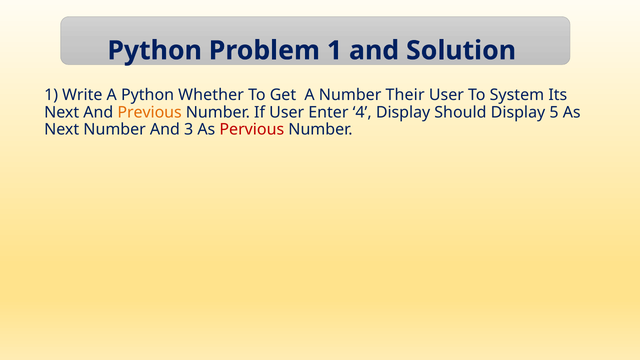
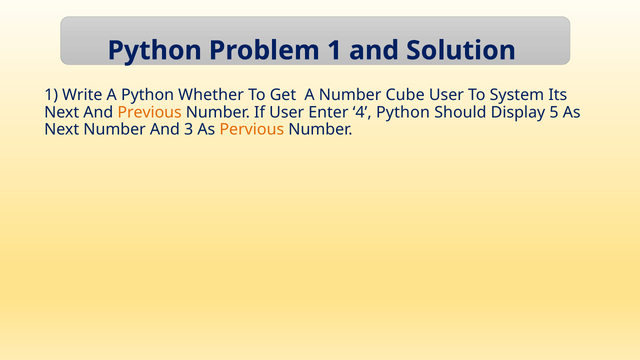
Their: Their -> Cube (405, 95)
4 Display: Display -> Python (403, 112)
Pervious colour: red -> orange (252, 130)
